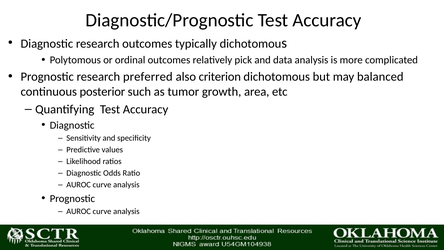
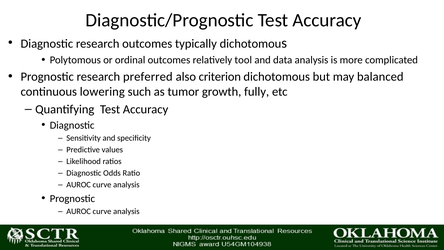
pick: pick -> tool (243, 60)
posterior: posterior -> lowering (102, 92)
area: area -> fully (257, 92)
